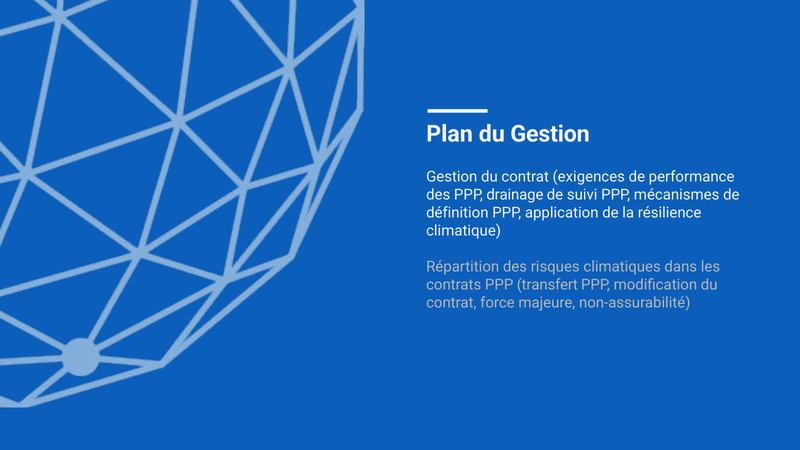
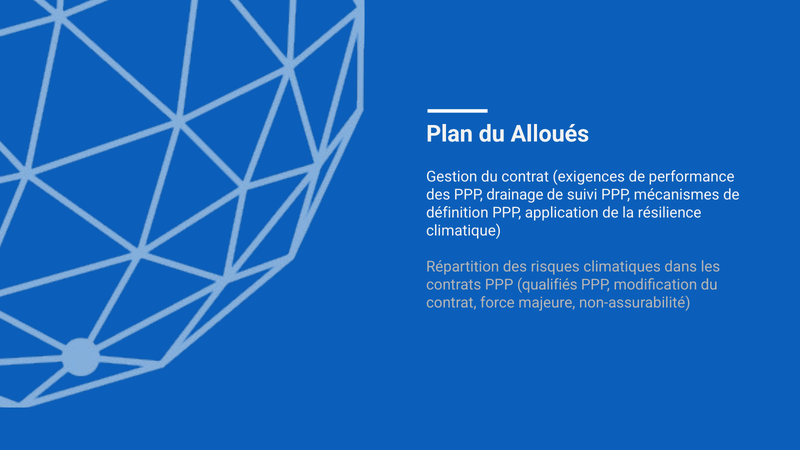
du Gestion: Gestion -> Alloués (550, 134)
transfert: transfert -> qualifiés (547, 285)
